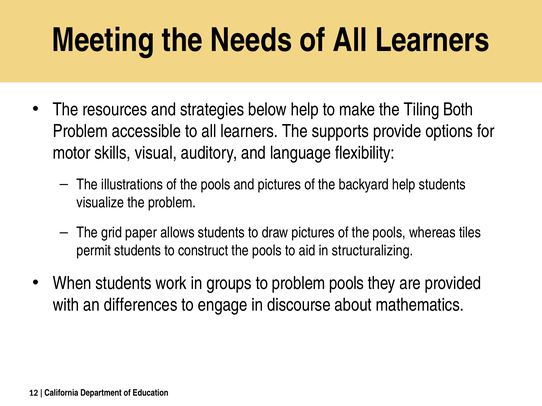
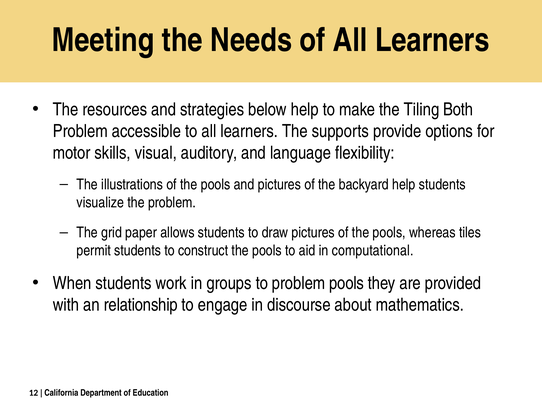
structuralizing: structuralizing -> computational (373, 251)
differences: differences -> relationship (141, 305)
